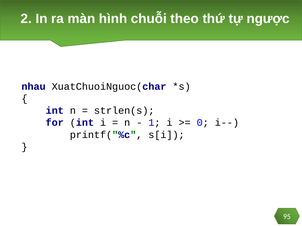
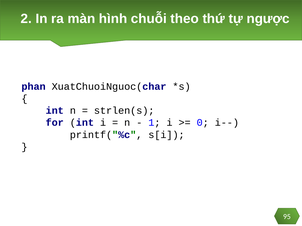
nhau: nhau -> phan (34, 87)
